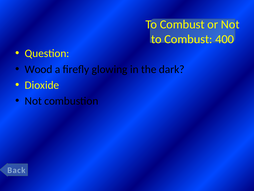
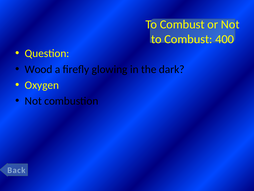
Dioxide: Dioxide -> Oxygen (42, 85)
